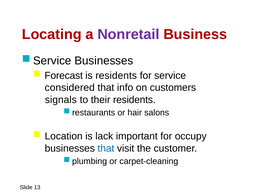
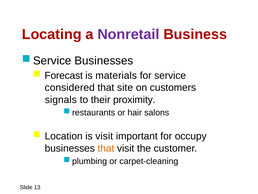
is residents: residents -> materials (116, 75)
info: info -> site (125, 87)
their residents: residents -> proximity (134, 99)
is lack: lack -> visit (104, 136)
that colour: blue -> orange (106, 148)
